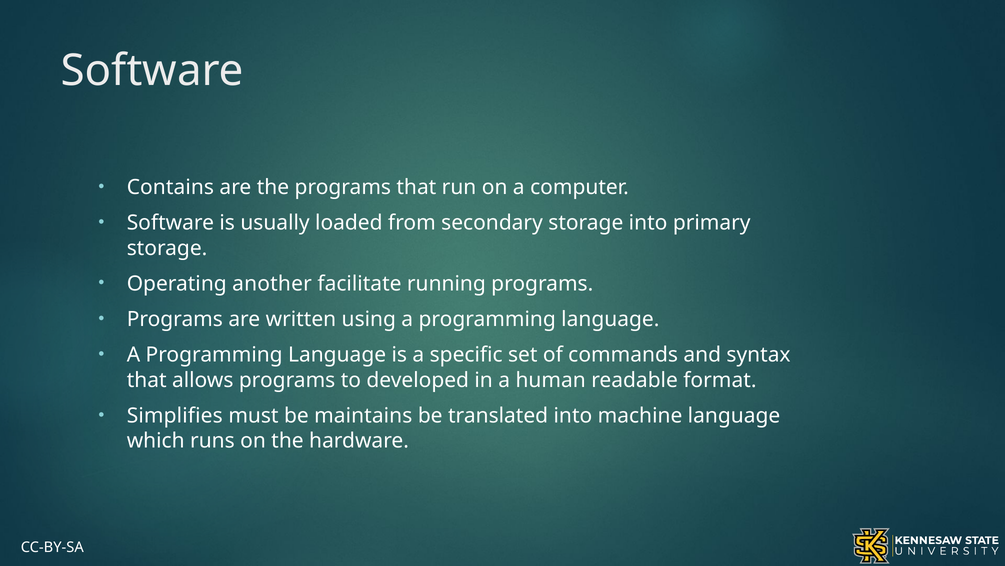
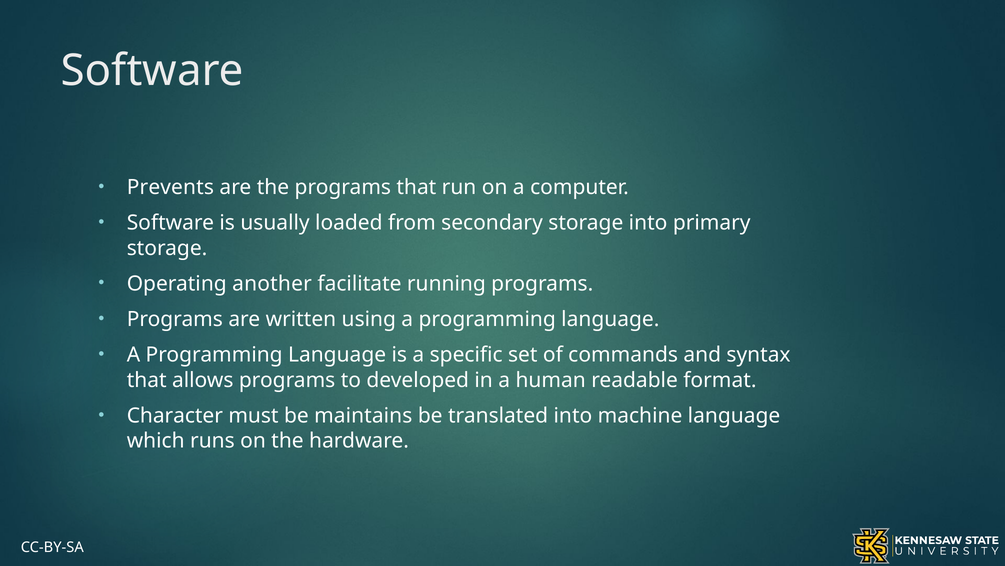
Contains: Contains -> Prevents (170, 187)
Simplifies: Simplifies -> Character (175, 415)
